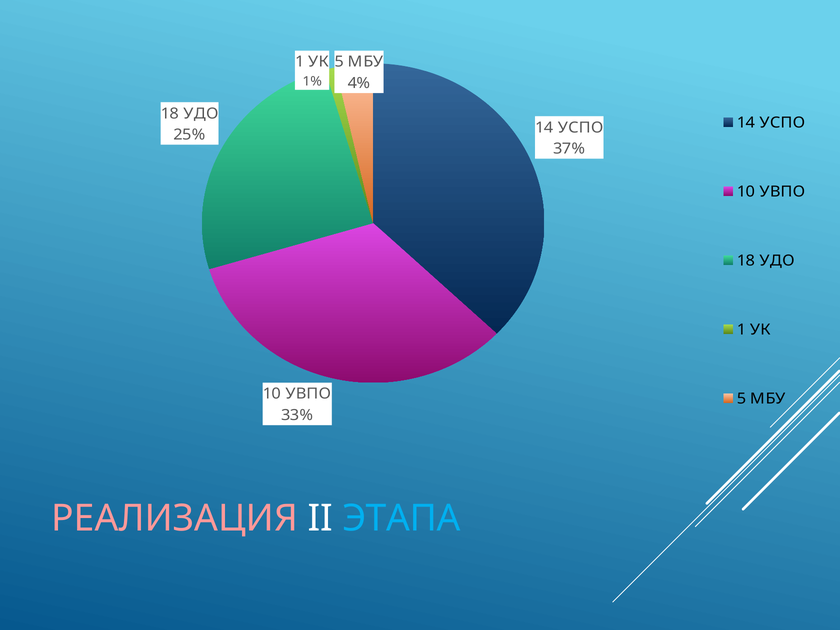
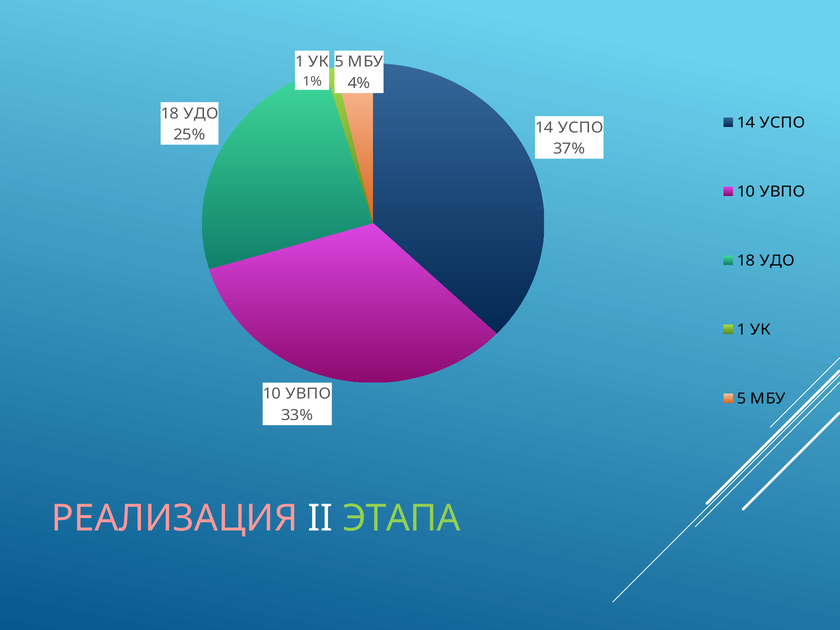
ЭТАПА colour: light blue -> light green (401, 518)
